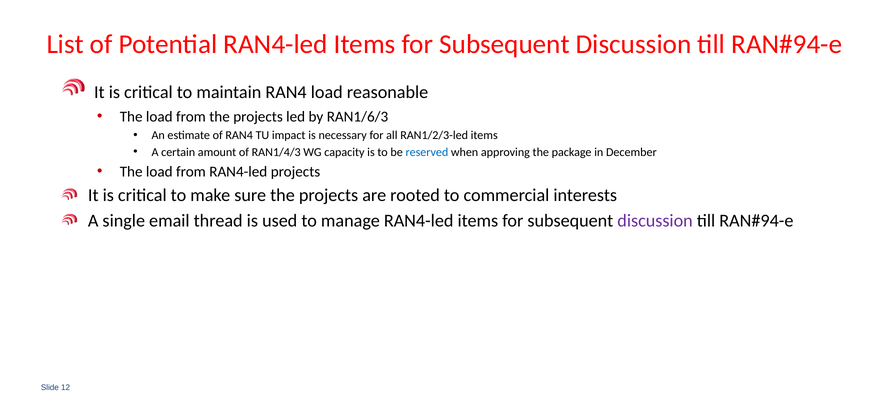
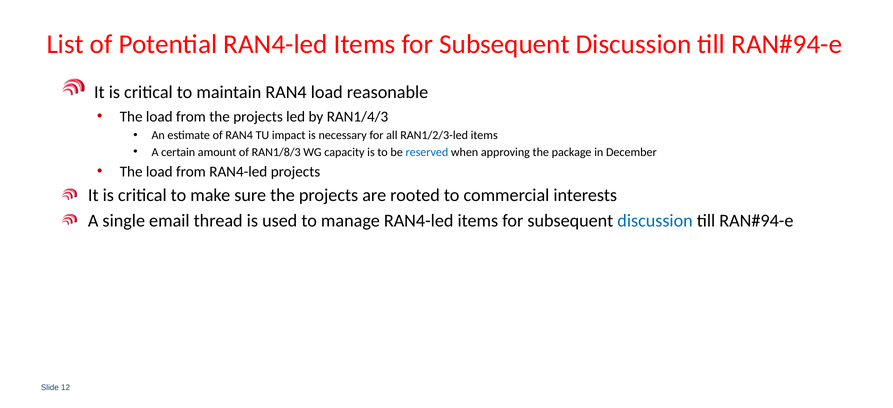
RAN1/6/3: RAN1/6/3 -> RAN1/4/3 (357, 117)
RAN1/4/3: RAN1/4/3 -> RAN1/8/3 (276, 152)
discussion colour: purple -> blue (655, 221)
